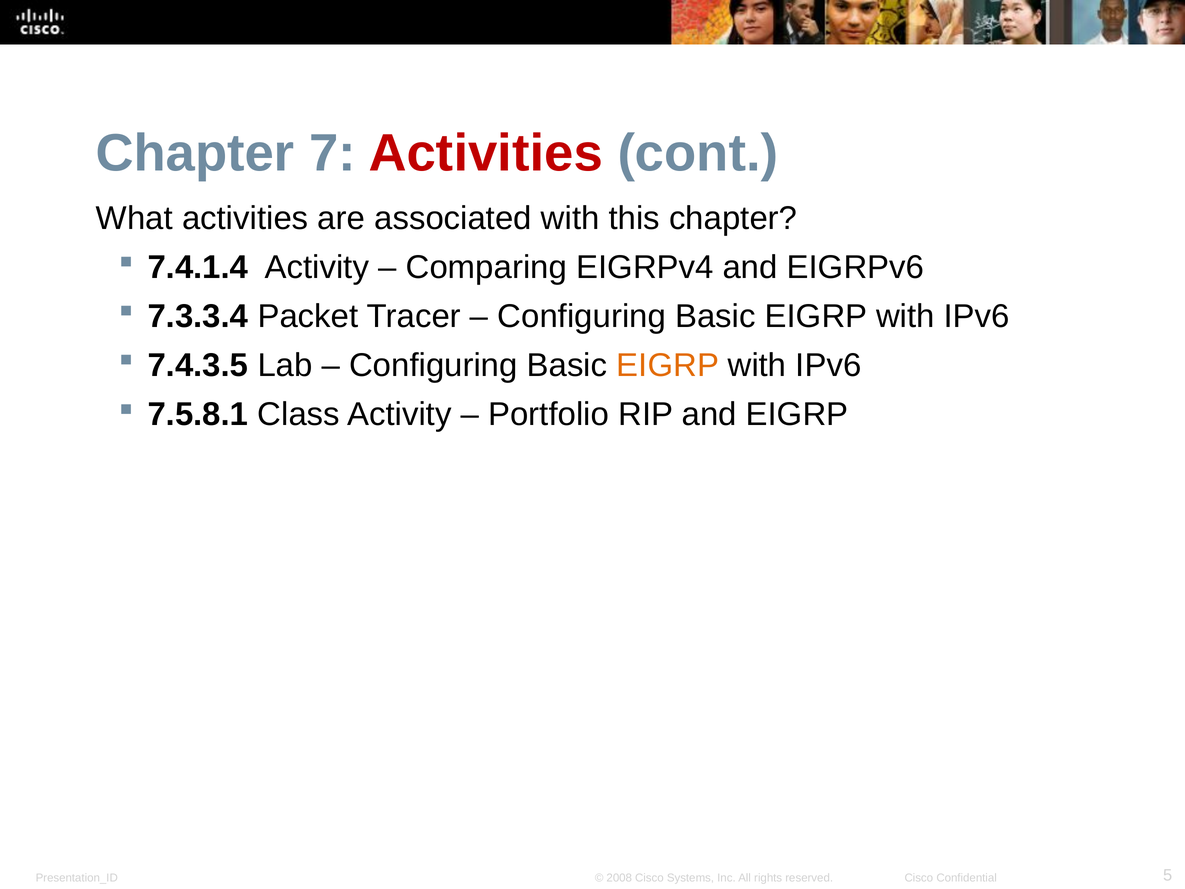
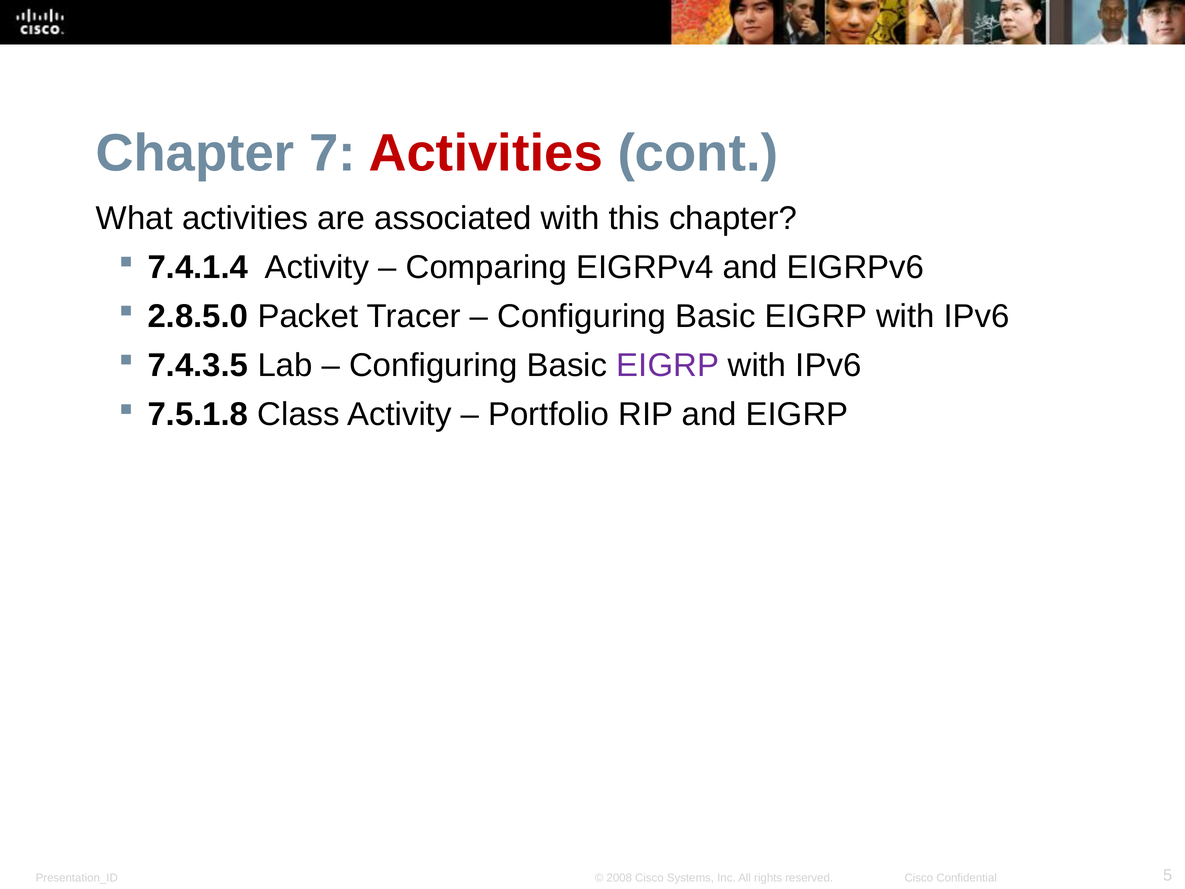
7.3.3.4: 7.3.3.4 -> 2.8.5.0 (198, 316)
EIGRP colour: orange -> purple (668, 365)
7.5.8.1: 7.5.8.1 -> 7.5.1.8 (198, 414)
